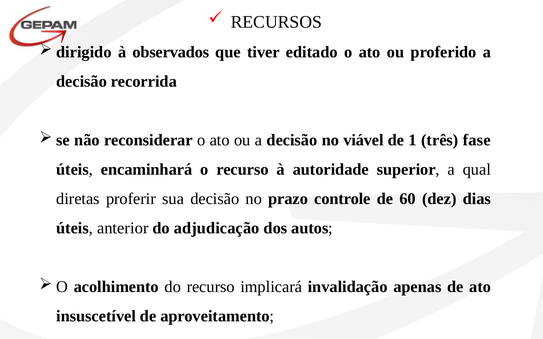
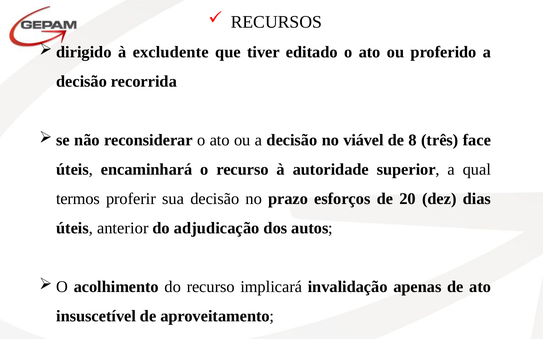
observados: observados -> excludente (171, 52)
1: 1 -> 8 (413, 140)
fase: fase -> face (477, 140)
diretas: diretas -> termos (78, 199)
controle: controle -> esforços (342, 199)
60: 60 -> 20 (408, 199)
